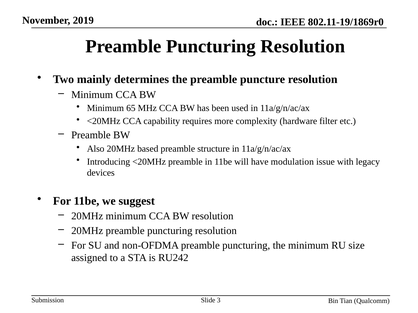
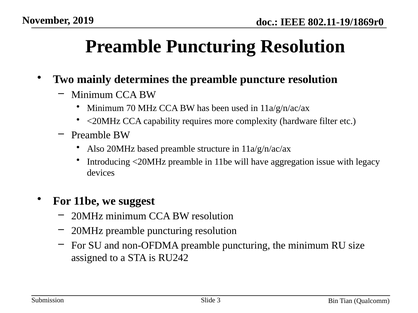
65: 65 -> 70 (131, 108)
modulation: modulation -> aggregation (292, 162)
